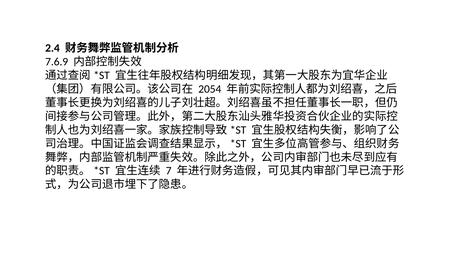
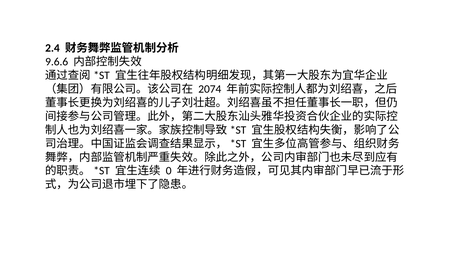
7.6.9: 7.6.9 -> 9.6.6 (57, 62)
2054: 2054 -> 2074 (210, 89)
7: 7 -> 0 (169, 171)
